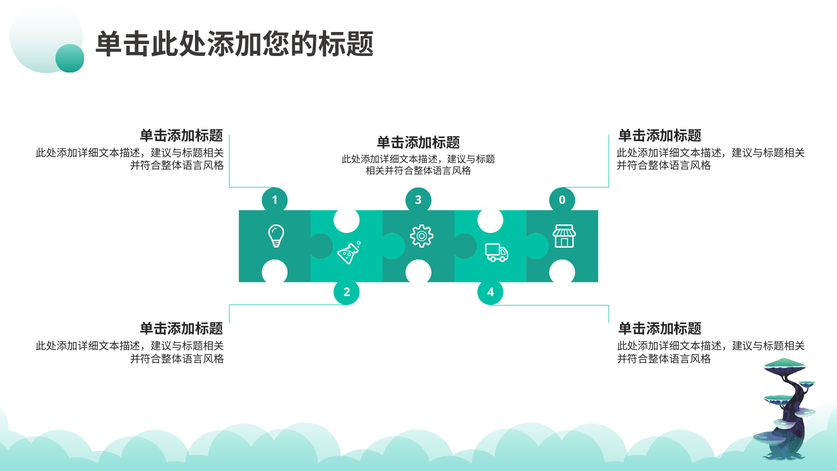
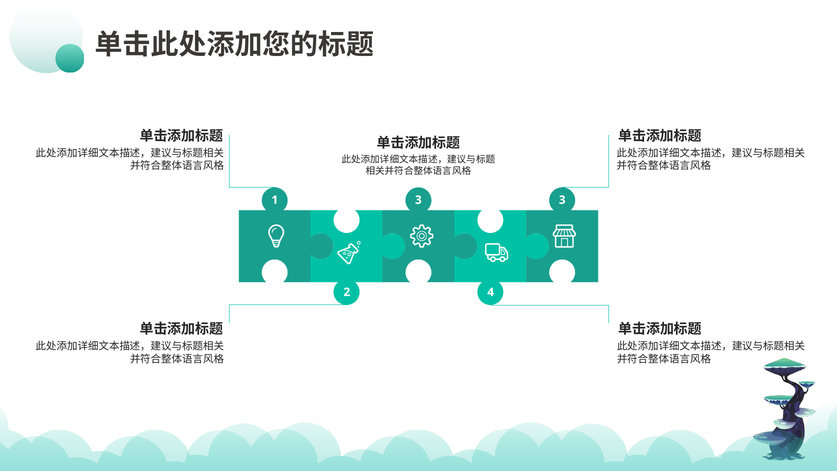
1 0: 0 -> 3 (562, 200)
